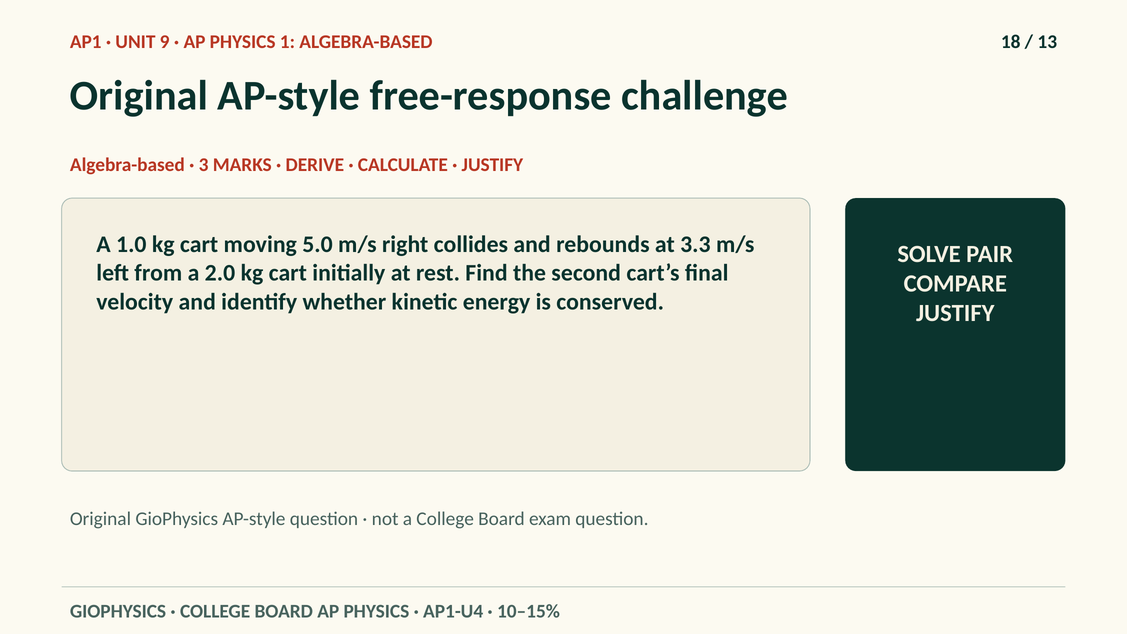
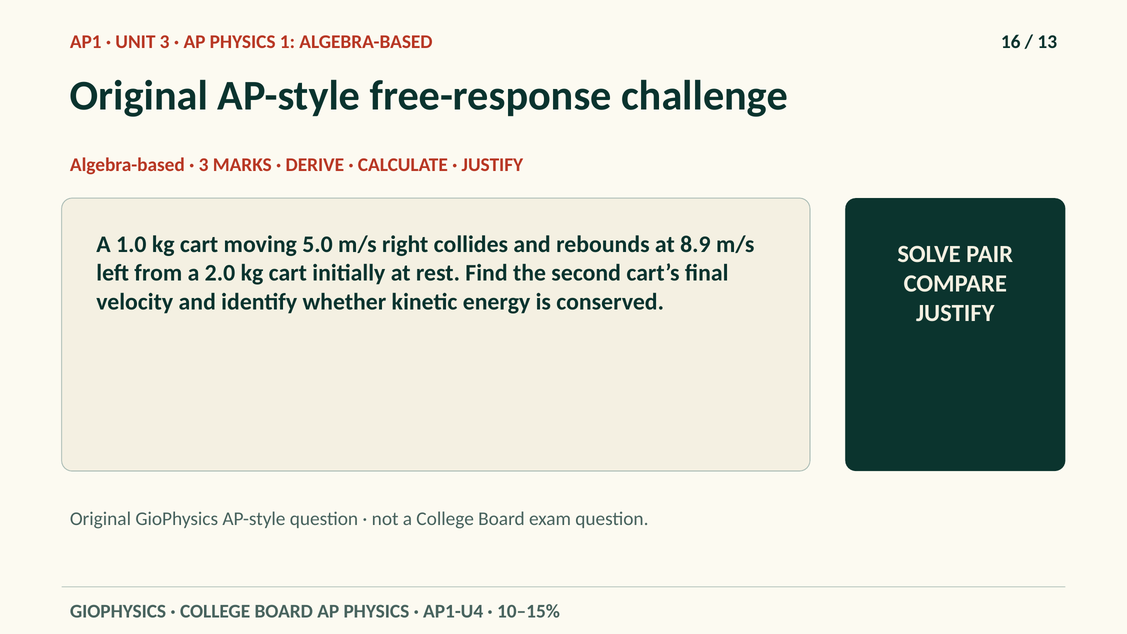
UNIT 9: 9 -> 3 (165, 42)
18: 18 -> 16 (1011, 42)
3.3: 3.3 -> 8.9 (695, 245)
